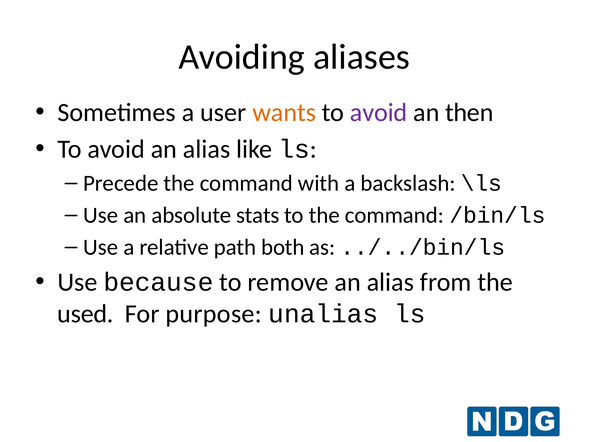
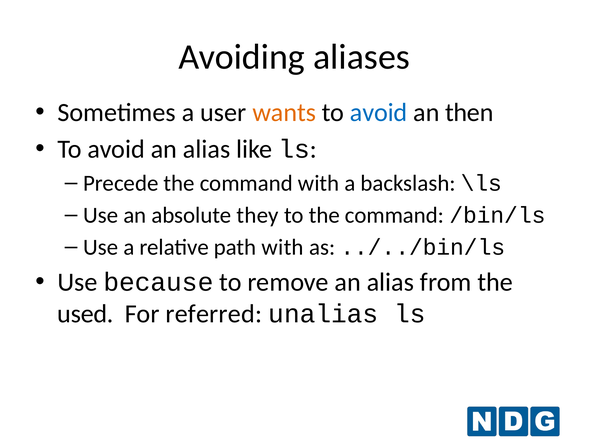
avoid colour: purple -> blue (379, 113)
stats: stats -> they (258, 215)
path both: both -> with (283, 247)
purpose: purpose -> referred (214, 314)
